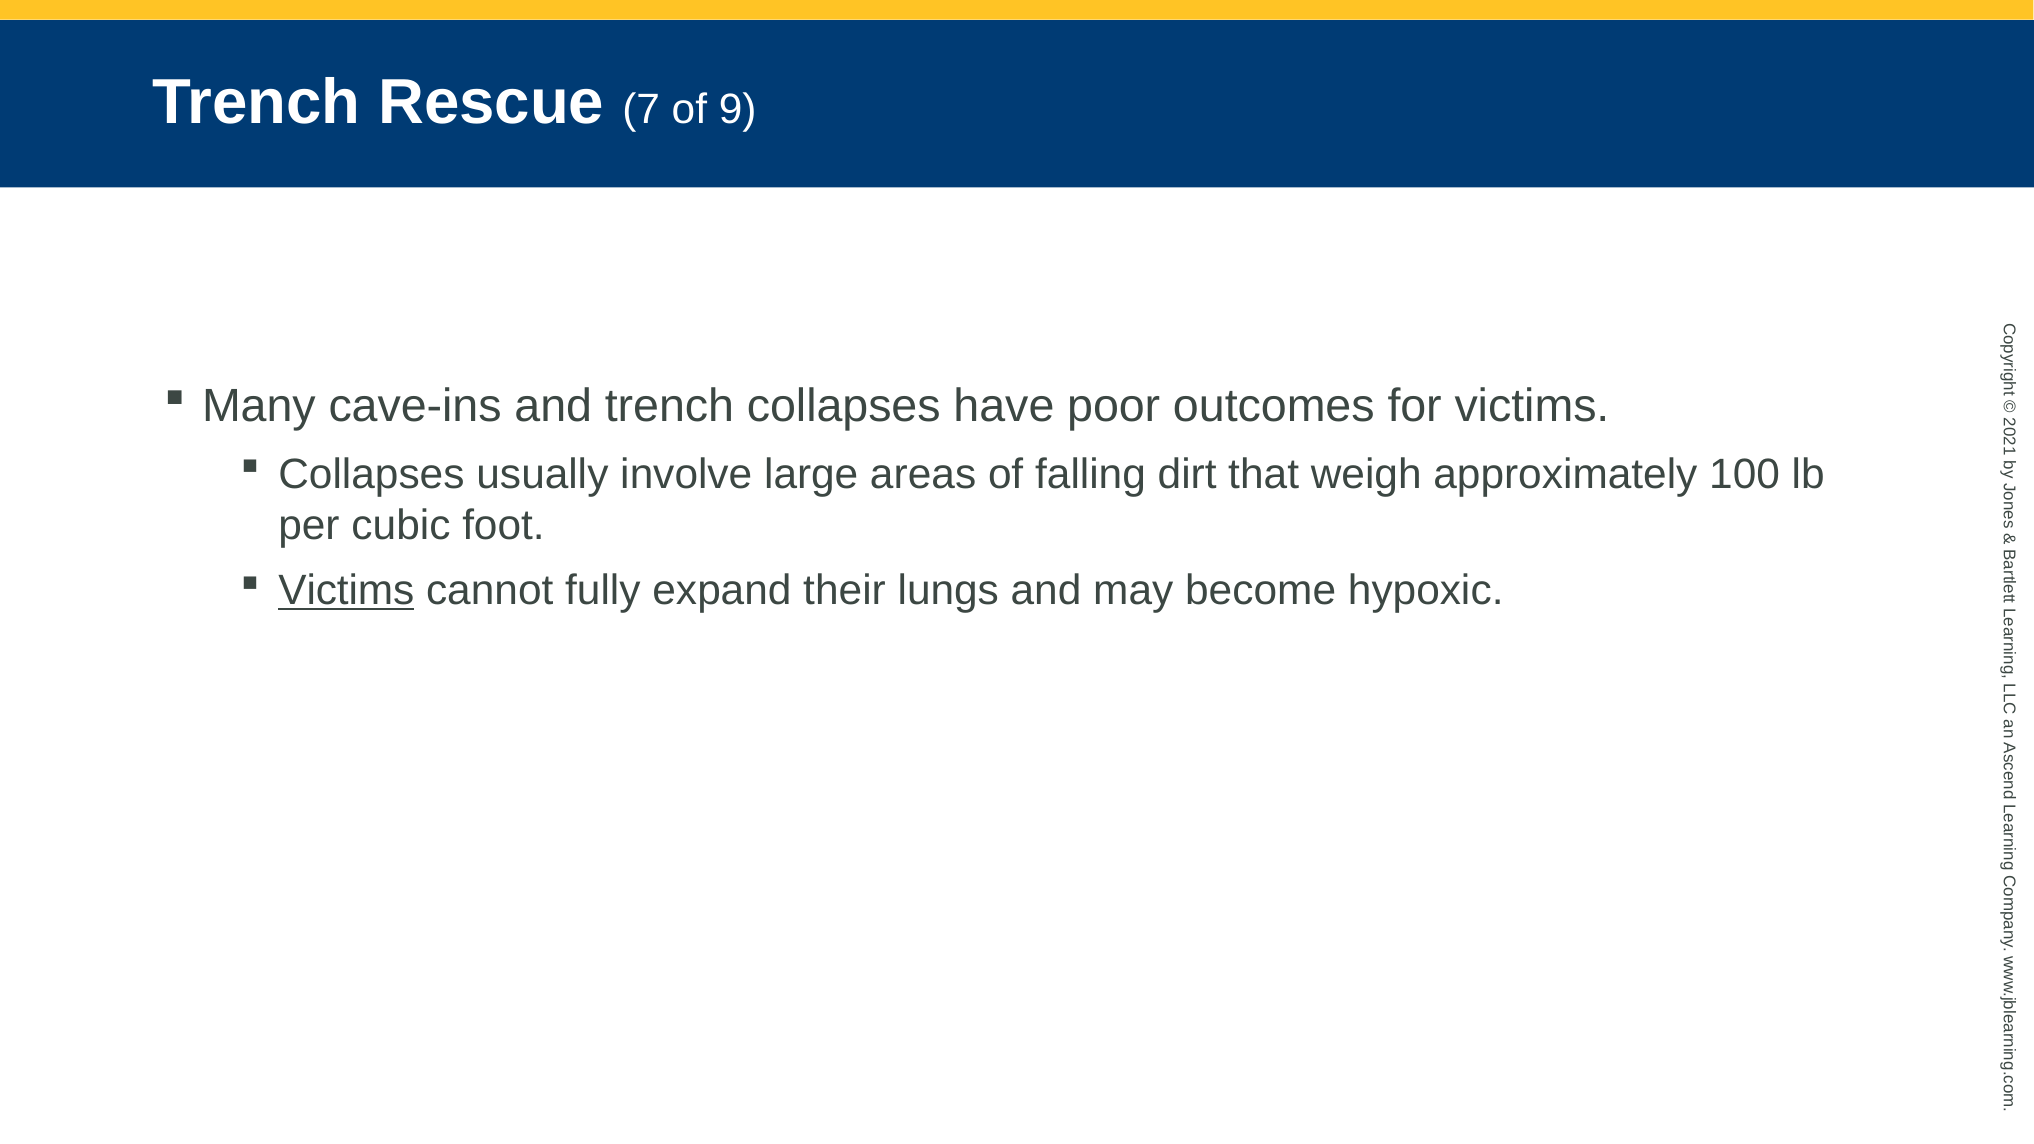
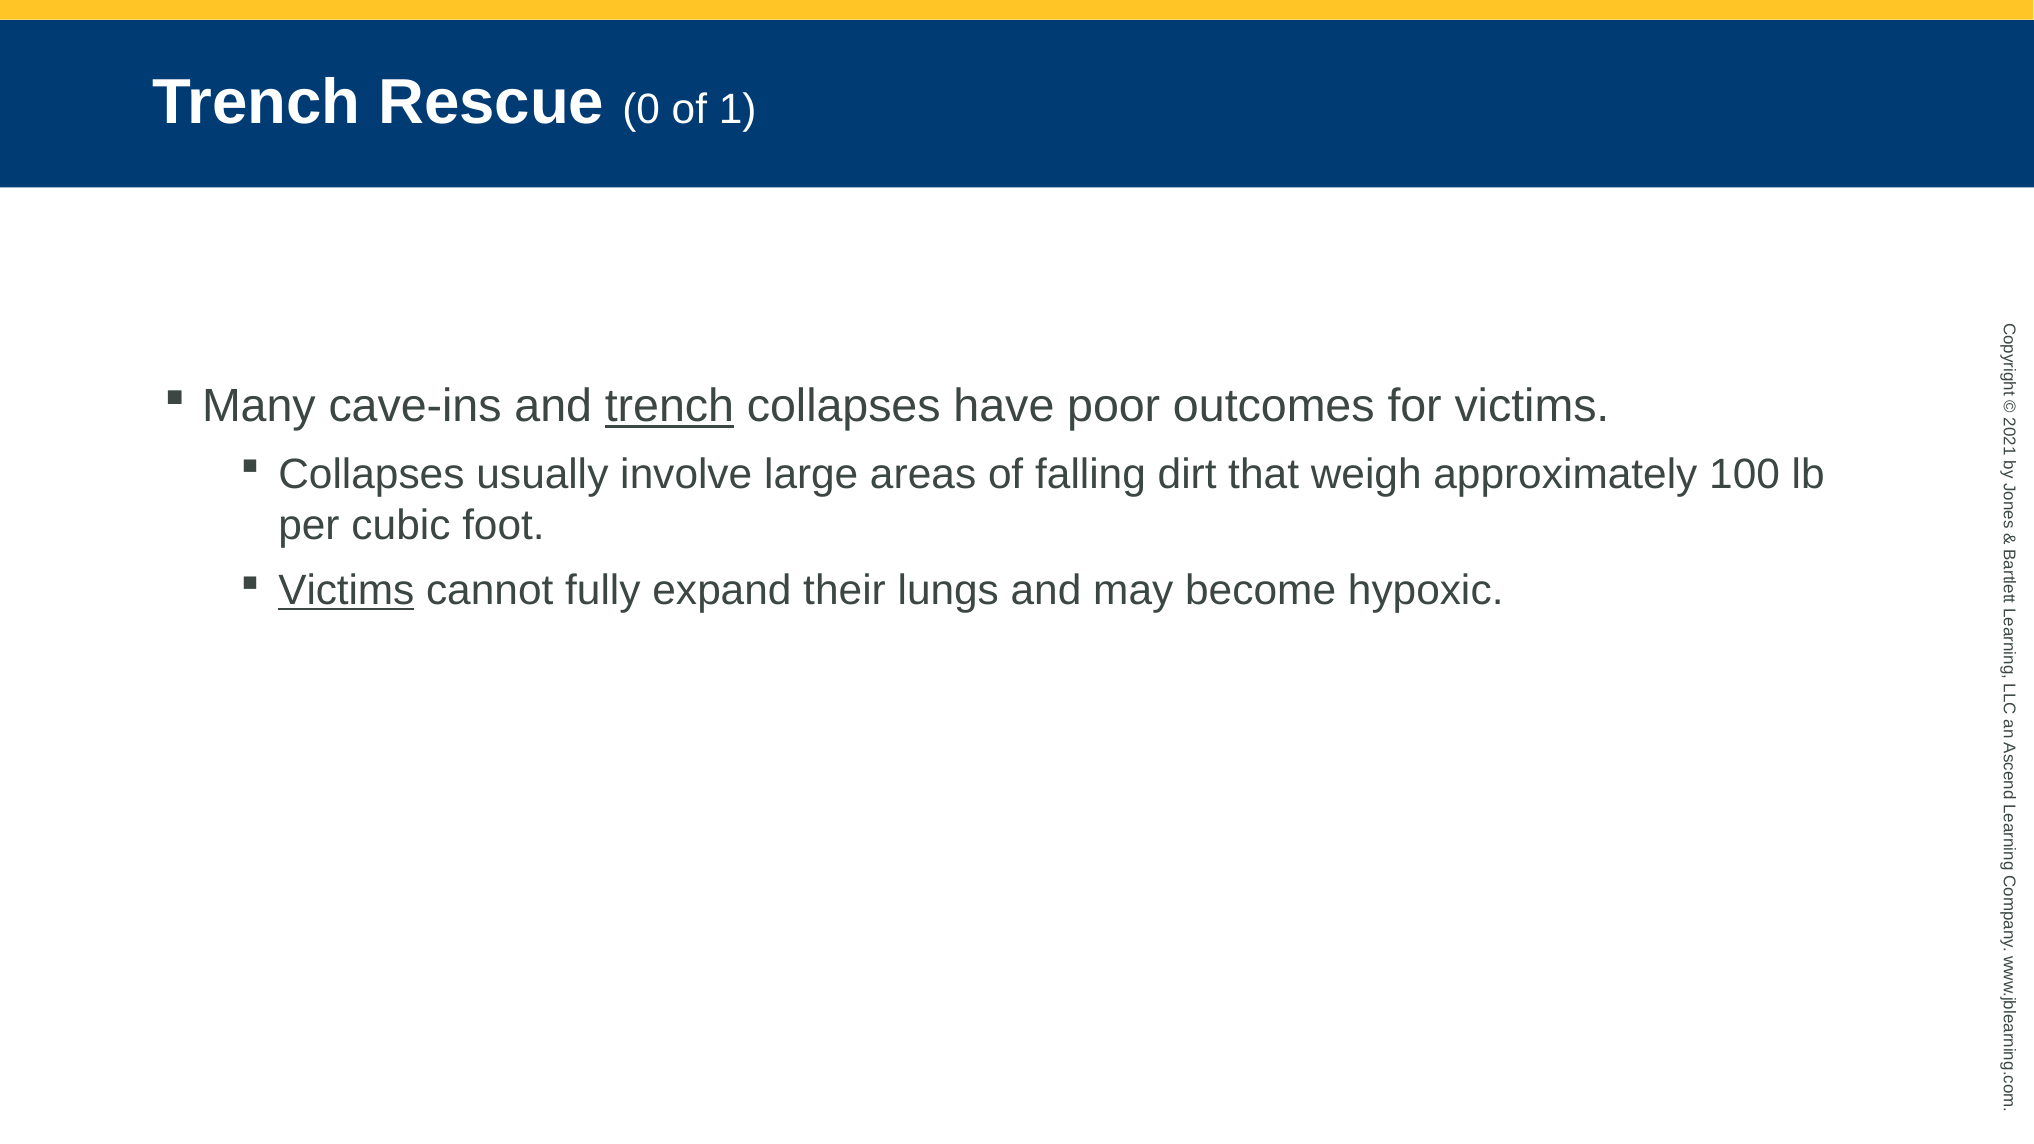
Rescue 7: 7 -> 0 (641, 109)
of 9: 9 -> 1 (738, 109)
trench underline: none -> present (669, 406)
